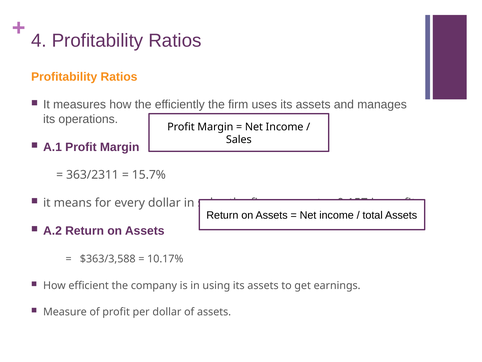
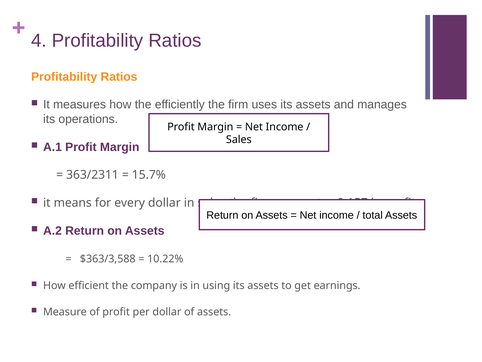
10.17%: 10.17% -> 10.22% (165, 259)
